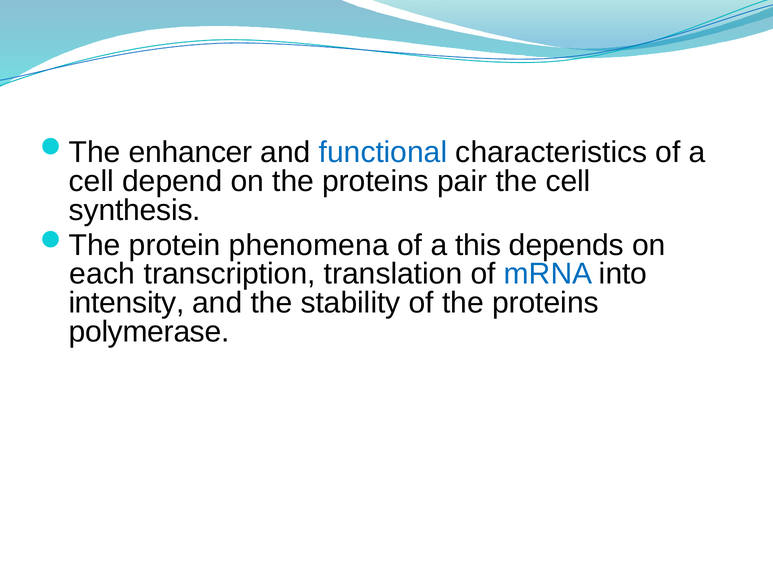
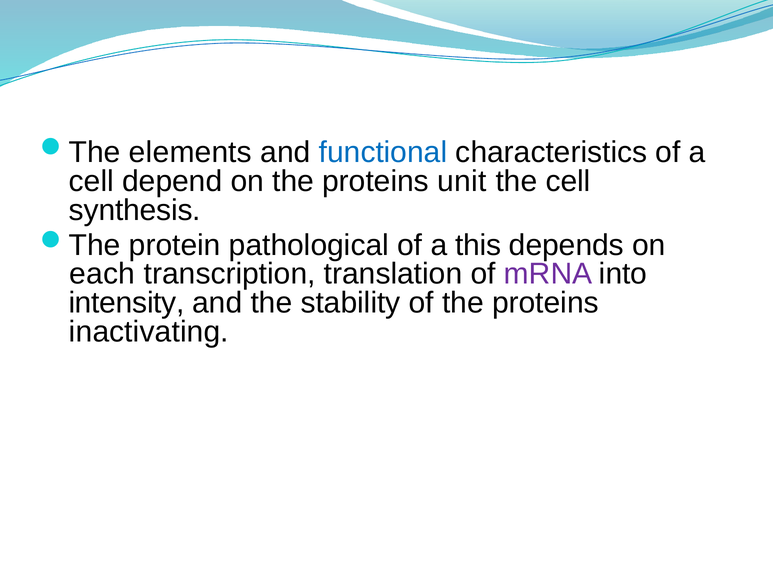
enhancer: enhancer -> elements (190, 152)
pair: pair -> unit (462, 181)
phenomena: phenomena -> pathological (309, 245)
mRNA colour: blue -> purple (548, 274)
polymerase: polymerase -> inactivating (149, 332)
